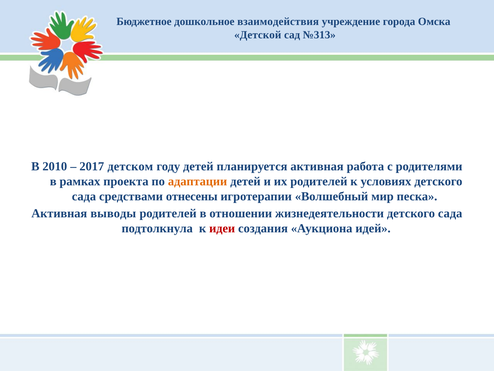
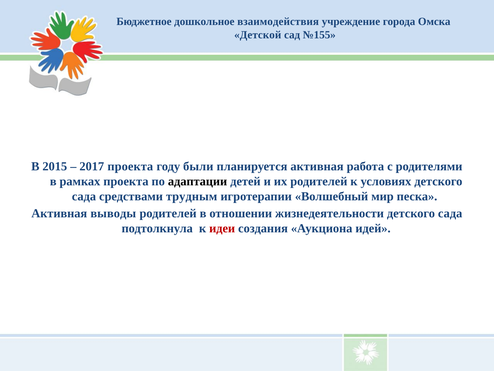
№313: №313 -> №155 (319, 35)
2010: 2010 -> 2015 (55, 166)
2017 детском: детском -> проекта (130, 166)
году детей: детей -> были (198, 166)
адаптации colour: orange -> black (198, 181)
отнесены: отнесены -> трудным (192, 196)
